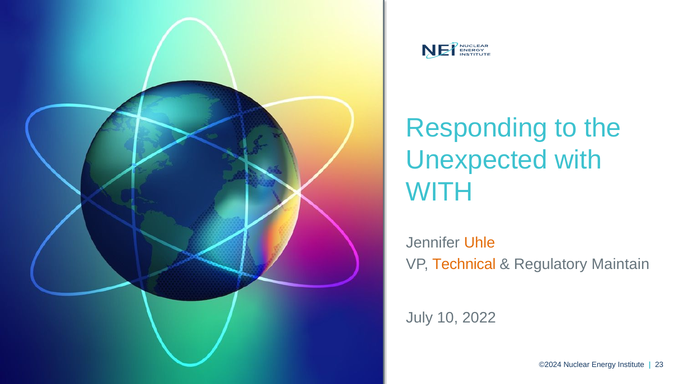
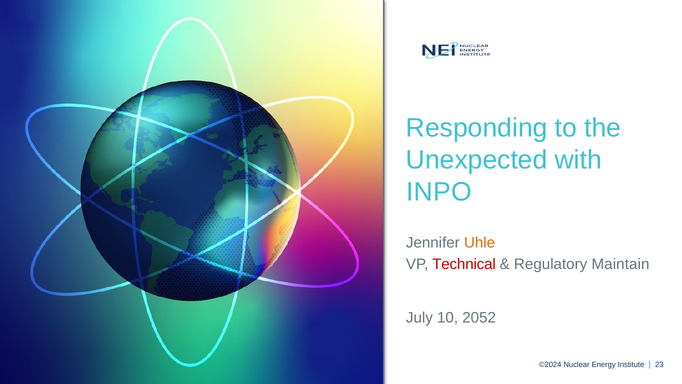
WITH: WITH -> INPO (439, 192)
Technical colour: orange -> red (464, 264)
2022: 2022 -> 2052 (479, 317)
